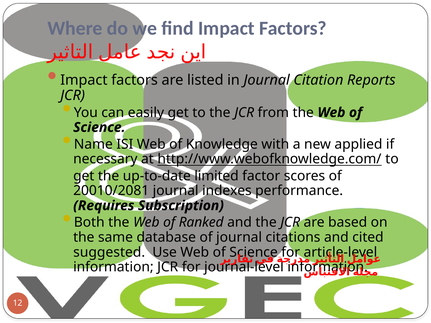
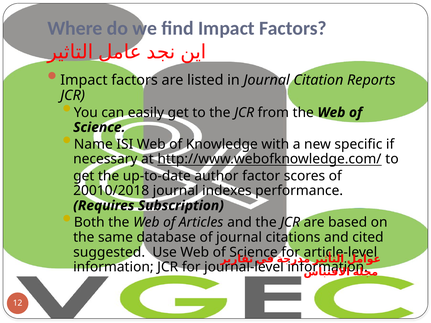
applied: applied -> specific (358, 144)
limited: limited -> author (216, 176)
20010/2081: 20010/2081 -> 20010/2018 (111, 191)
Ranked: Ranked -> Articles (201, 223)
